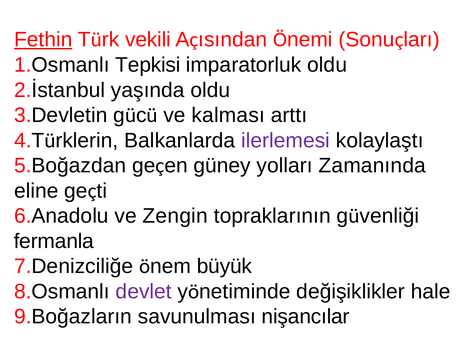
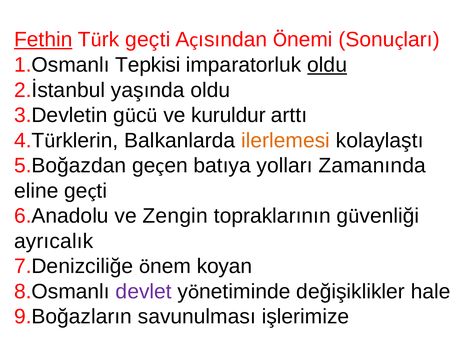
Türk vekili: vekili -> geçti (148, 40)
oldu underline: none -> present (327, 65)
kalması: kalması -> kuruldur (228, 116)
ilerlemesi colour: purple -> orange (286, 141)
güney: güney -> batıya (222, 166)
fermanla: fermanla -> ayrıcalık (54, 242)
büyük: büyük -> koyan (224, 267)
nişancılar: nişancılar -> işlerimize (306, 317)
